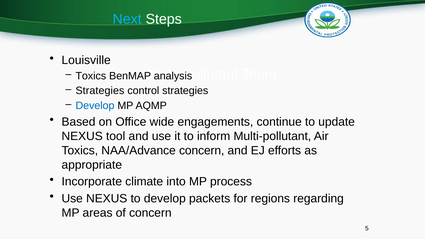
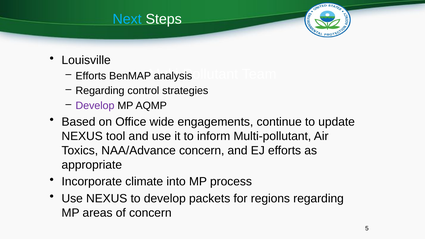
Toxics: Toxics -> Efforts (91, 76)
Strategies: Strategies -> Regarding (100, 91)
Develop colour: blue -> purple (95, 106)
